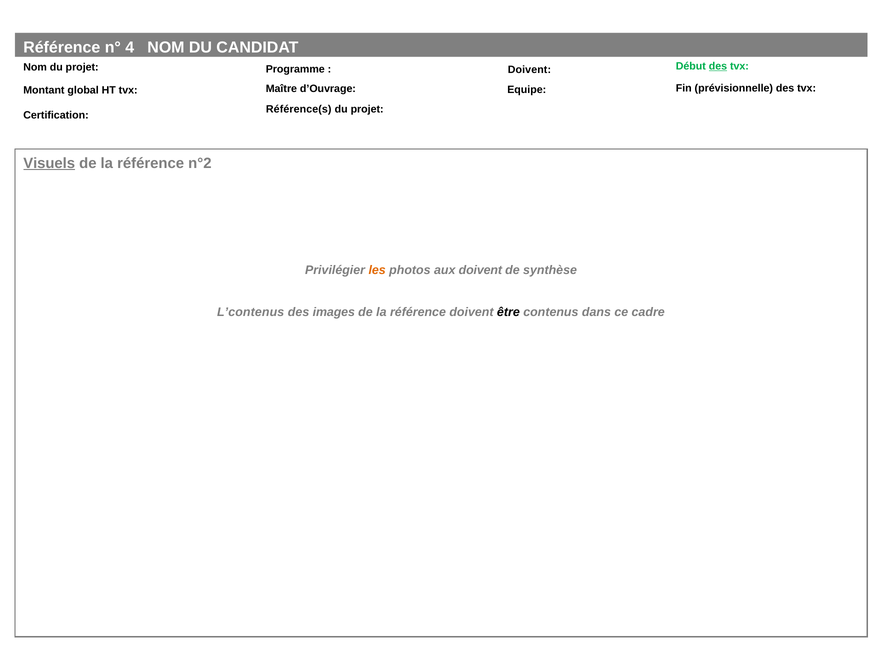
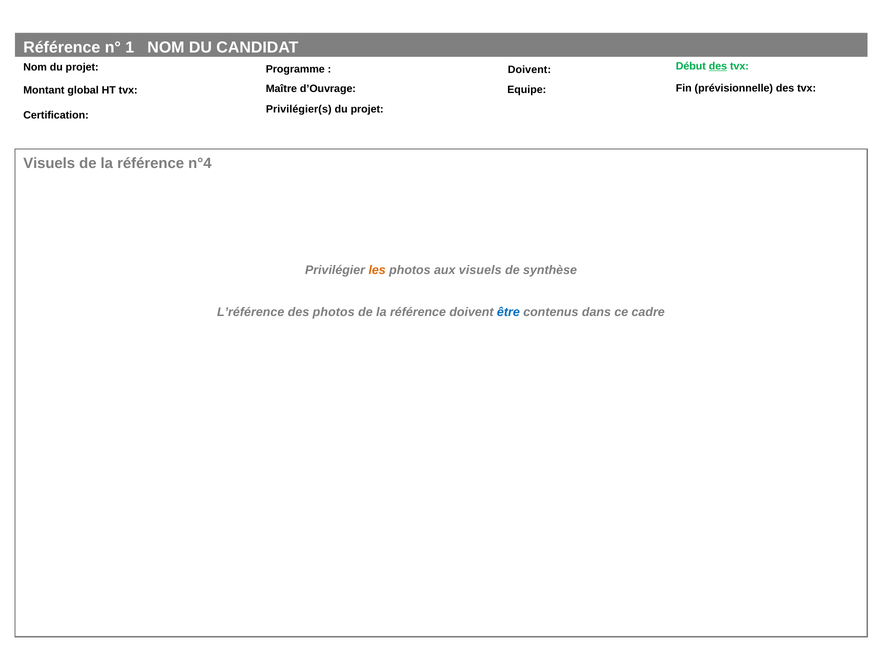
4: 4 -> 1 (130, 48)
Référence(s: Référence(s -> Privilégier(s (299, 109)
Visuels underline: present -> none (49, 163)
n°2: n°2 -> n°4 (200, 163)
aux doivent: doivent -> visuels (480, 270)
L’contenus: L’contenus -> L’référence (251, 312)
des images: images -> photos (334, 312)
être colour: black -> blue (508, 312)
